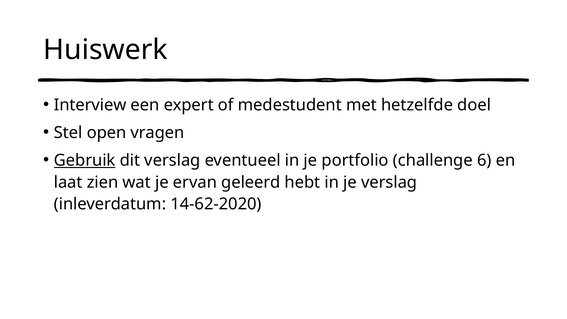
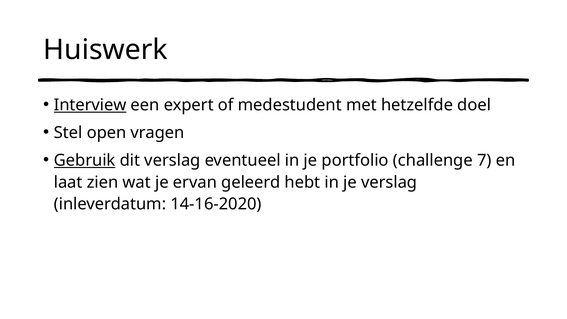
Interview underline: none -> present (90, 105)
6: 6 -> 7 (484, 160)
14-62-2020: 14-62-2020 -> 14-16-2020 (216, 204)
